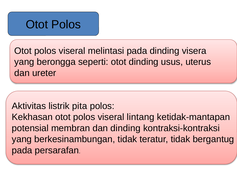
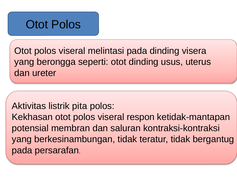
lintang: lintang -> respon (141, 117)
dan dinding: dinding -> saluran (126, 128)
